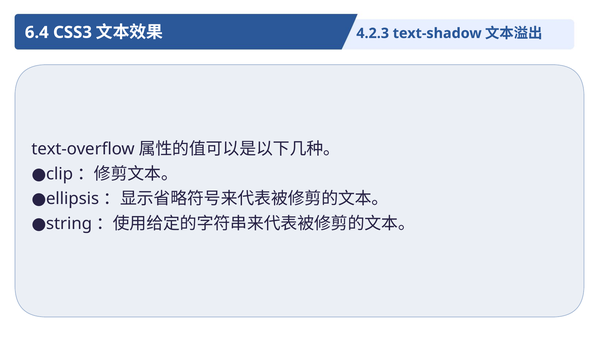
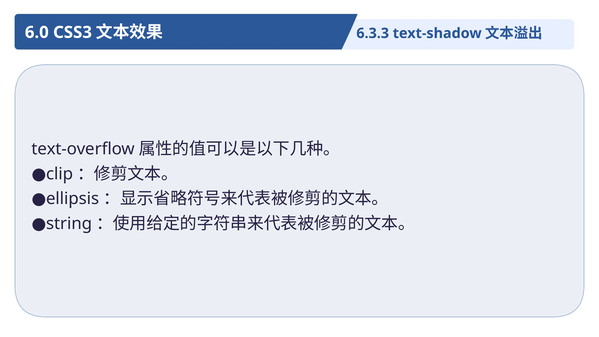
6.4: 6.4 -> 6.0 (37, 32)
4.2.3: 4.2.3 -> 6.3.3 (373, 33)
